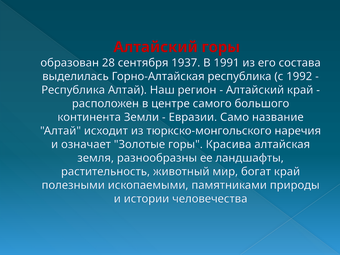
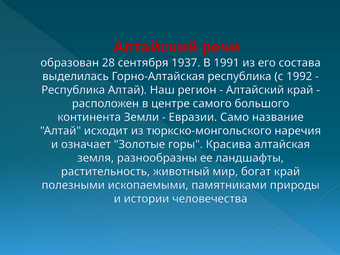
Алтайский горы: горы -> речи (221, 47)
